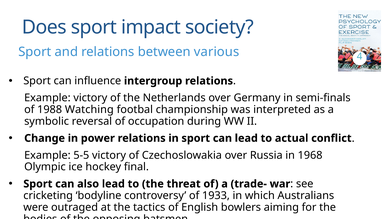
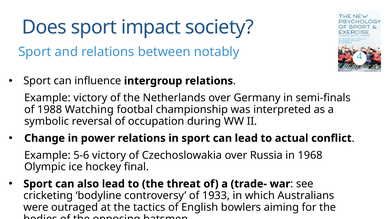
various: various -> notably (217, 52)
5-5: 5-5 -> 5-6 (81, 155)
